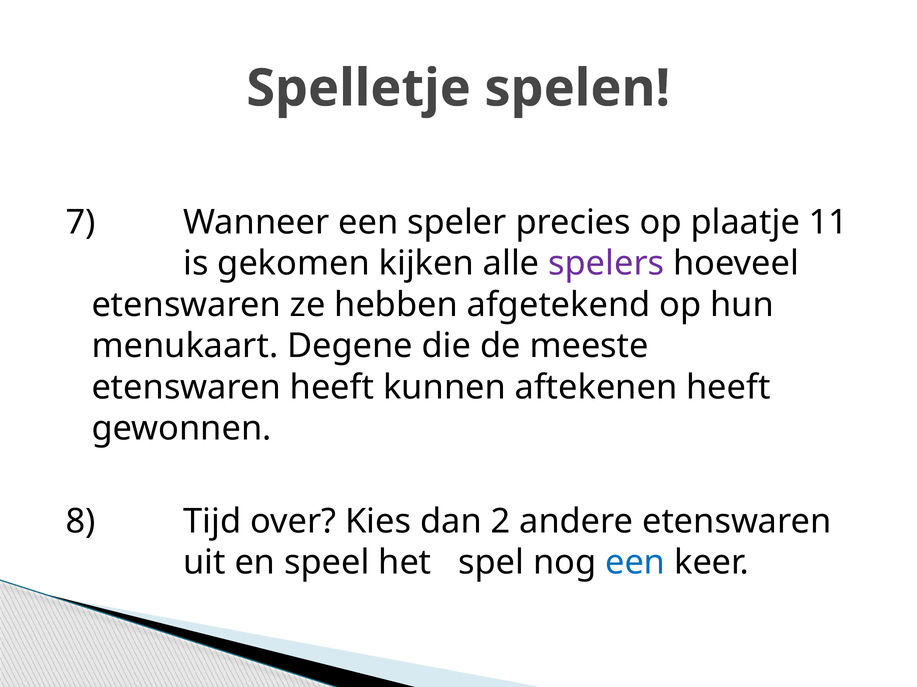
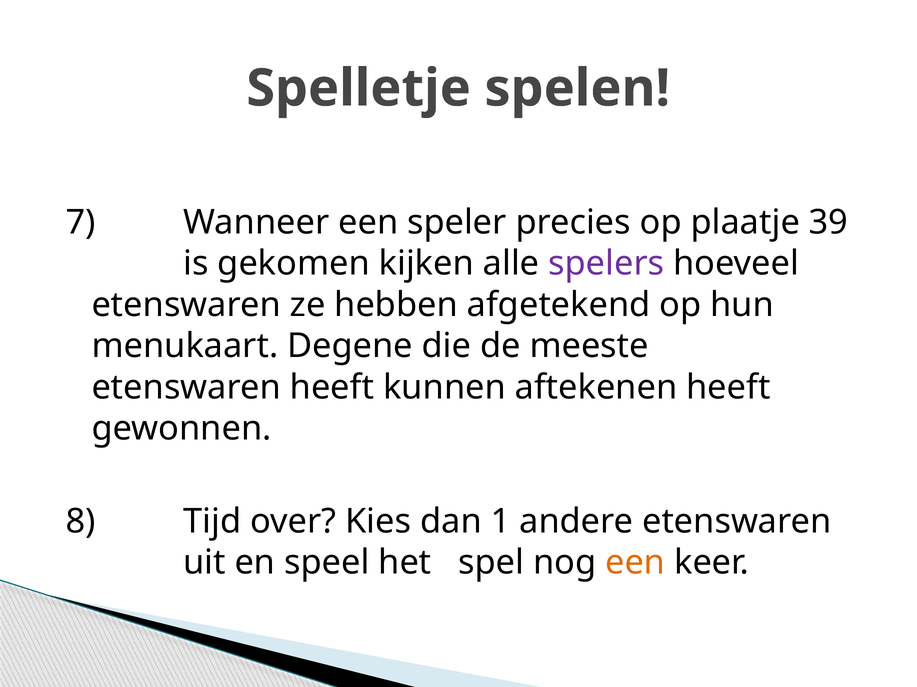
11: 11 -> 39 (828, 223)
2: 2 -> 1 (500, 522)
een colour: blue -> orange (635, 563)
